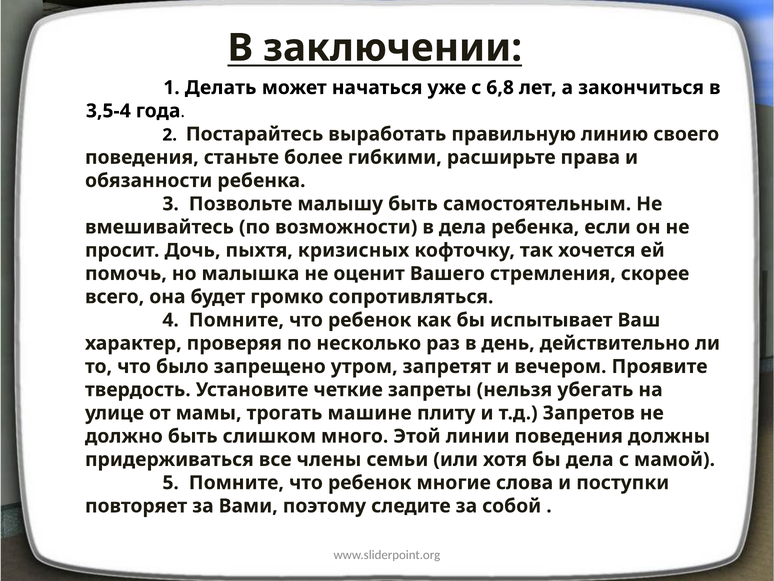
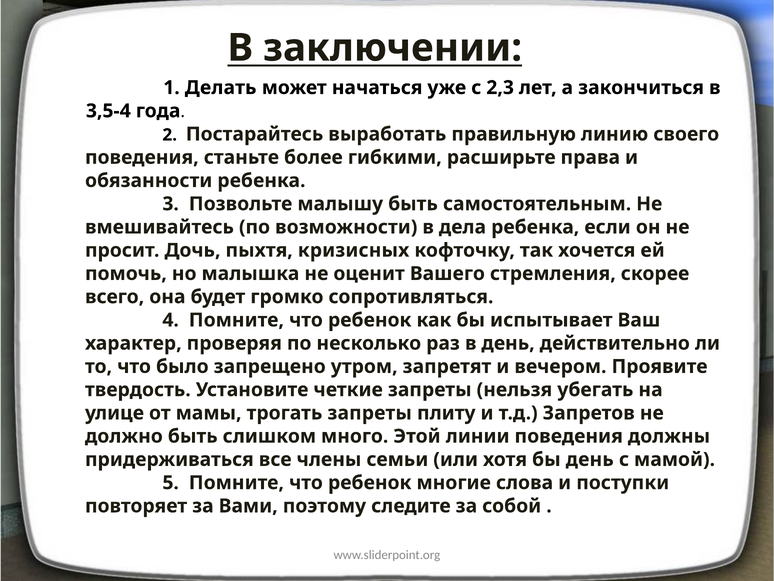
6,8: 6,8 -> 2,3 (500, 88)
трогать машине: машине -> запреты (370, 413)
бы дела: дела -> день (590, 459)
